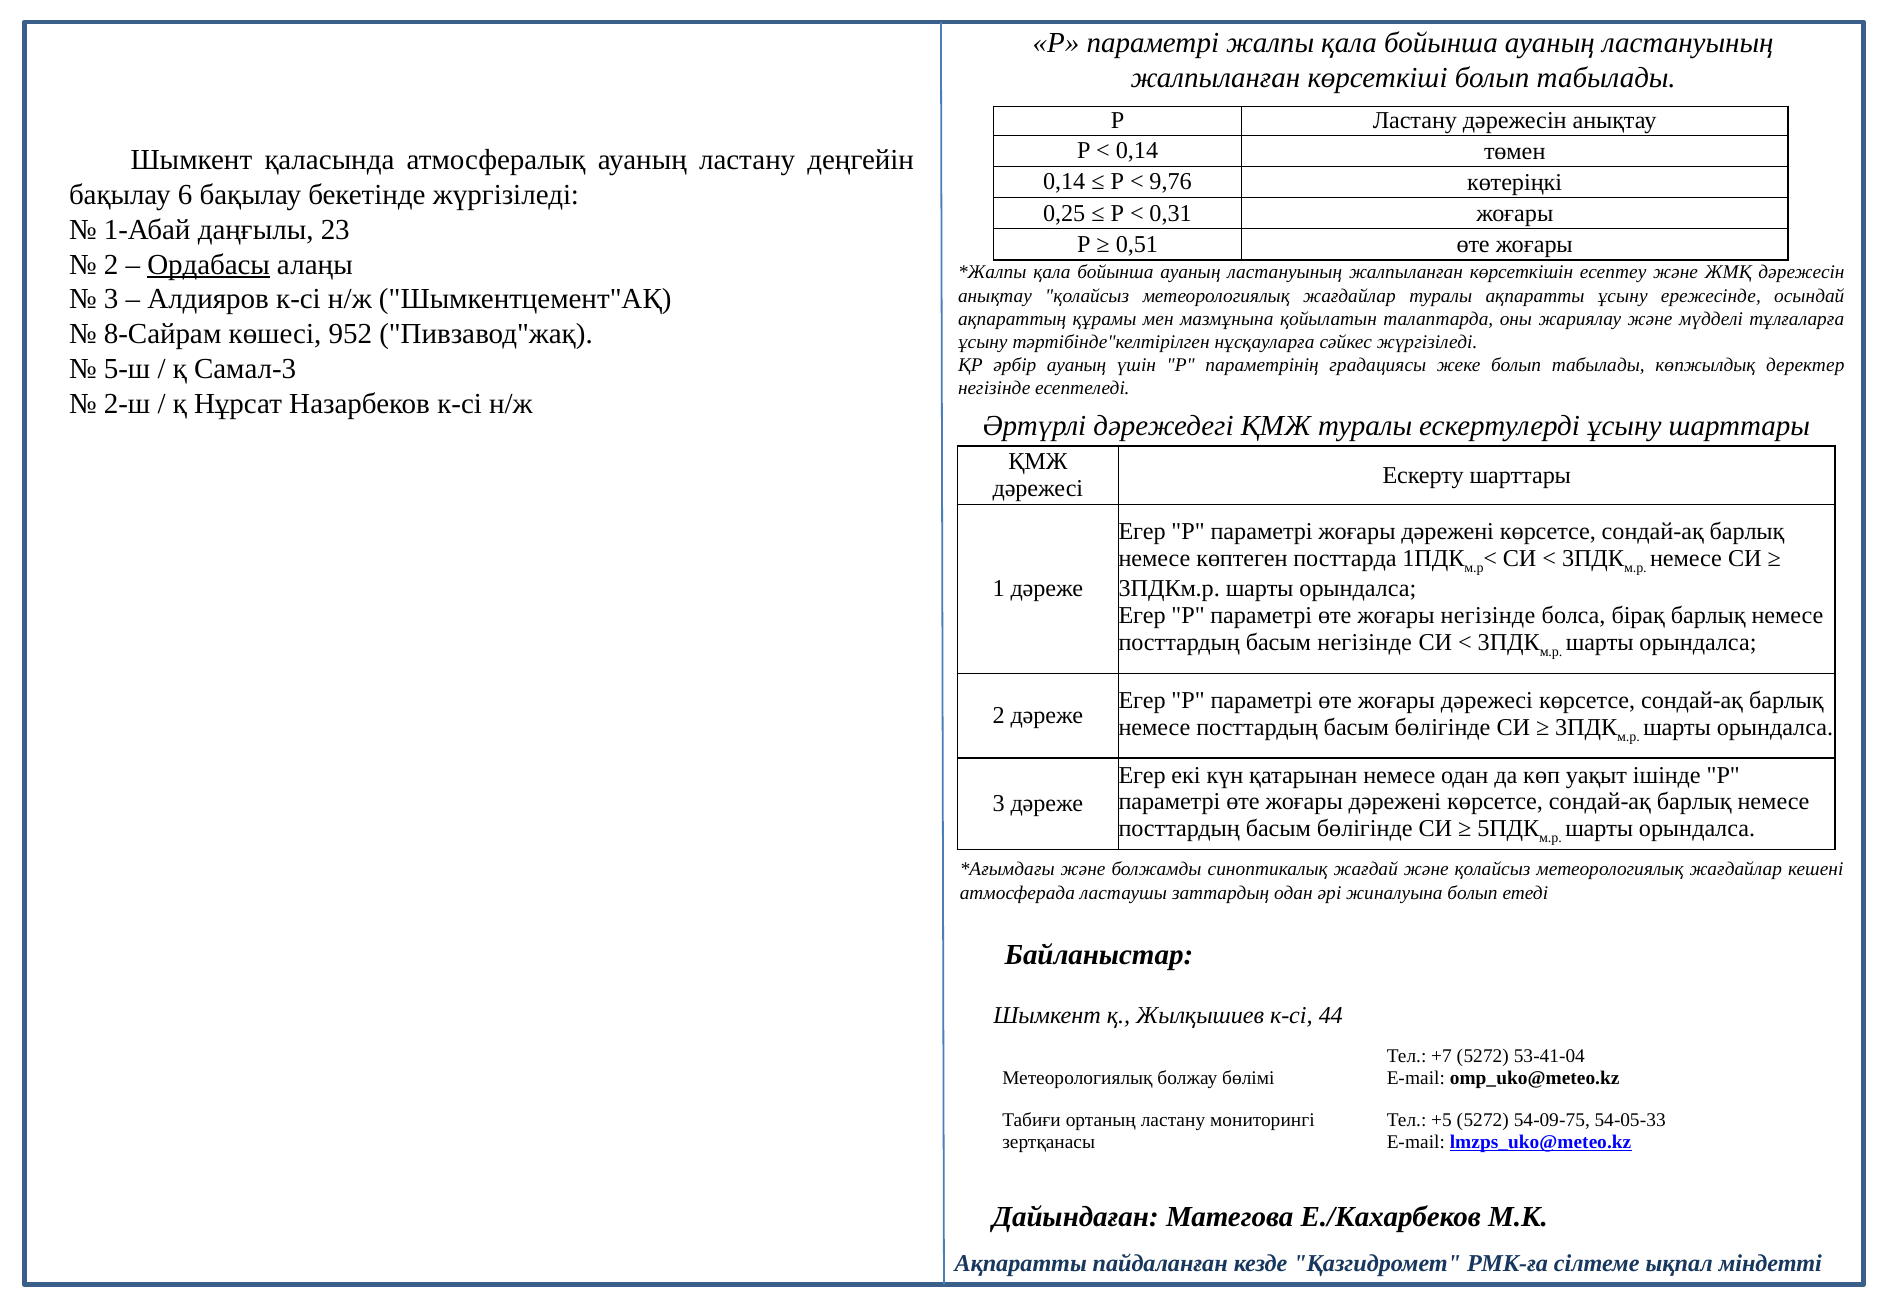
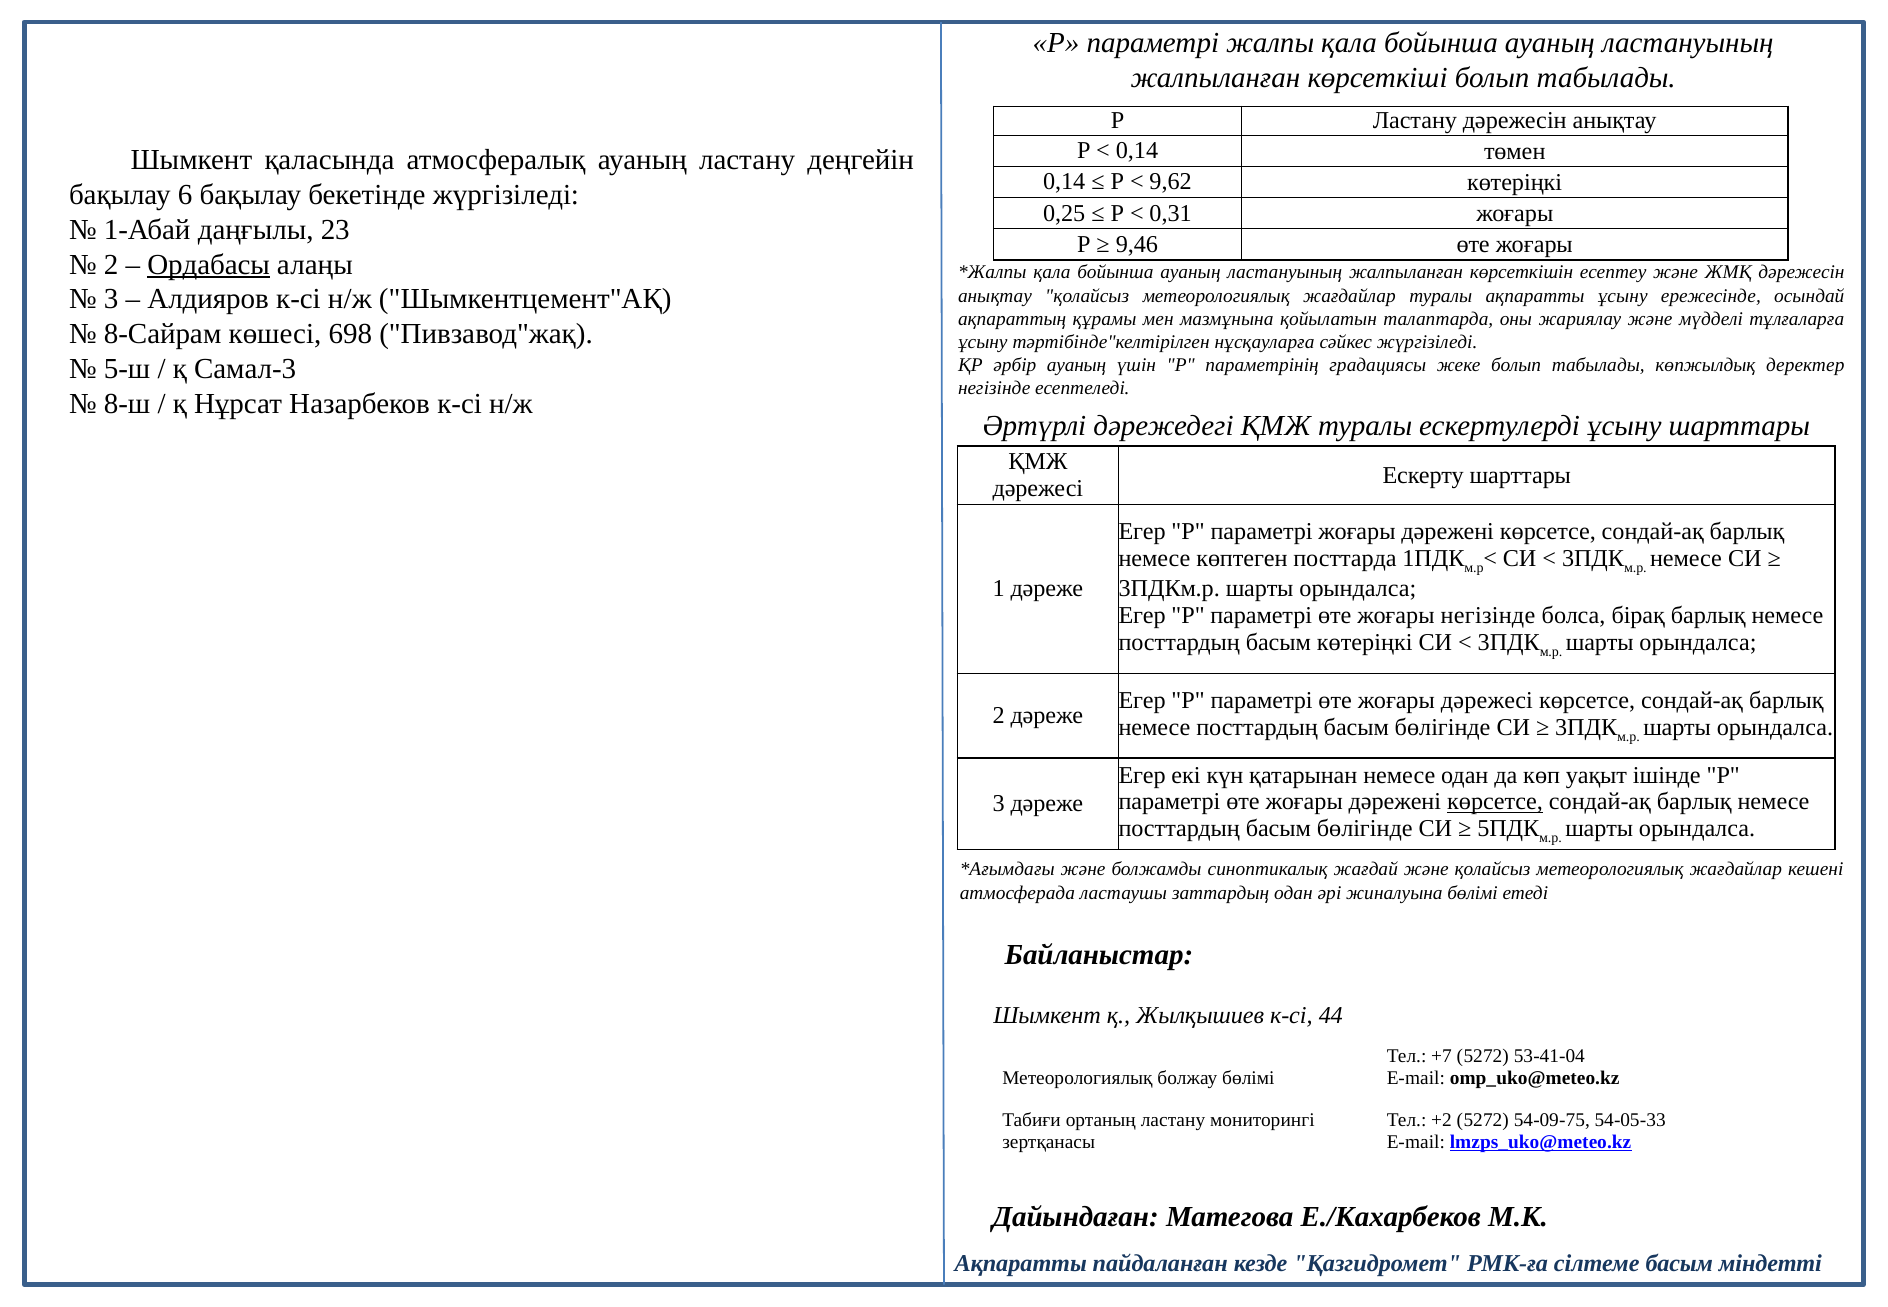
9,76: 9,76 -> 9,62 (1171, 182)
0,51: 0,51 -> 9,46 (1137, 244)
952: 952 -> 698 (350, 334)
2-ш: 2-ш -> 8-ш (127, 404)
басым негізінде: негізінде -> көтеріңкі (1365, 642)
көрсетсе underline: none -> present (1495, 802)
жиналуына болып: болып -> бөлімі (1473, 893)
+5: +5 -> +2 (1442, 1120)
сілтеме ықпал: ықпал -> басым (1679, 1264)
